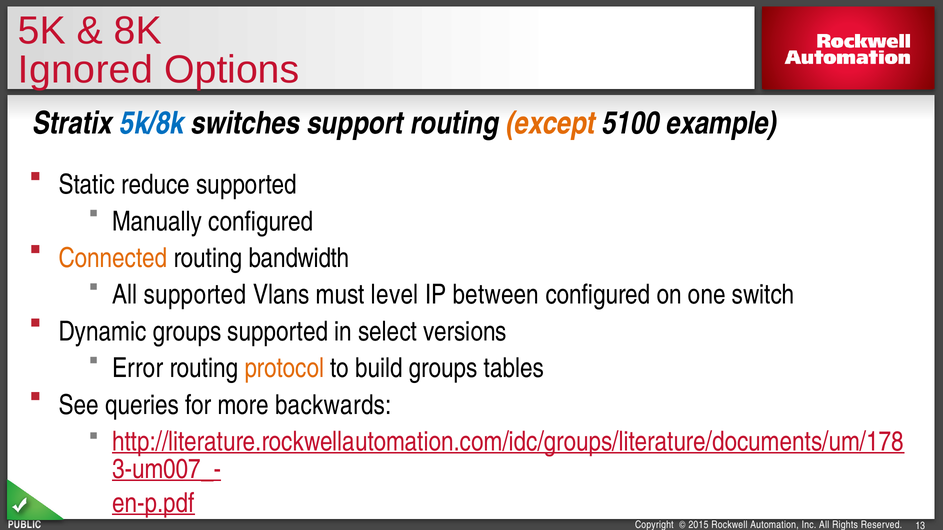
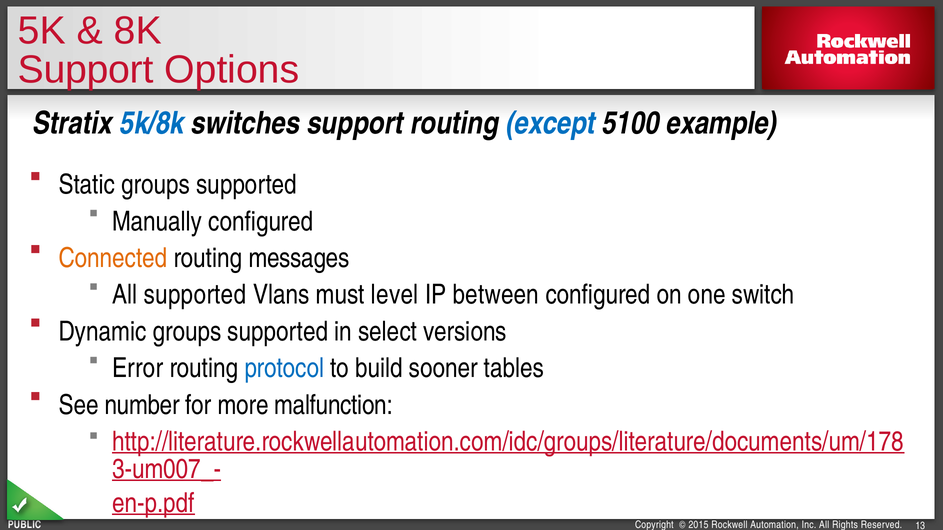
Ignored: Ignored -> Support (86, 70)
except colour: orange -> blue (551, 123)
Static reduce: reduce -> groups (156, 185)
bandwidth: bandwidth -> messages (299, 258)
protocol colour: orange -> blue (284, 369)
build groups: groups -> sooner (443, 369)
queries: queries -> number (142, 405)
backwards: backwards -> malfunction (334, 405)
